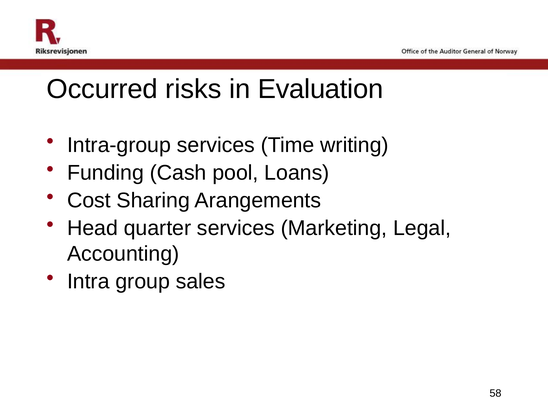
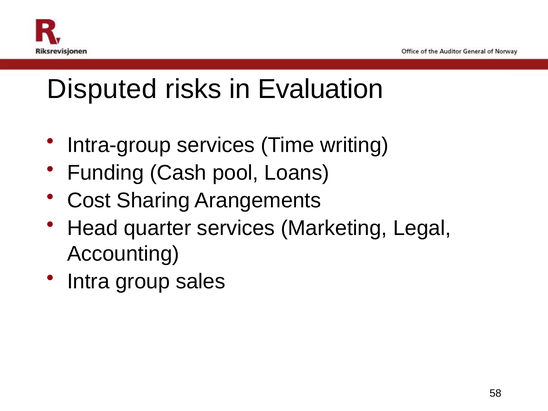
Occurred: Occurred -> Disputed (102, 89)
